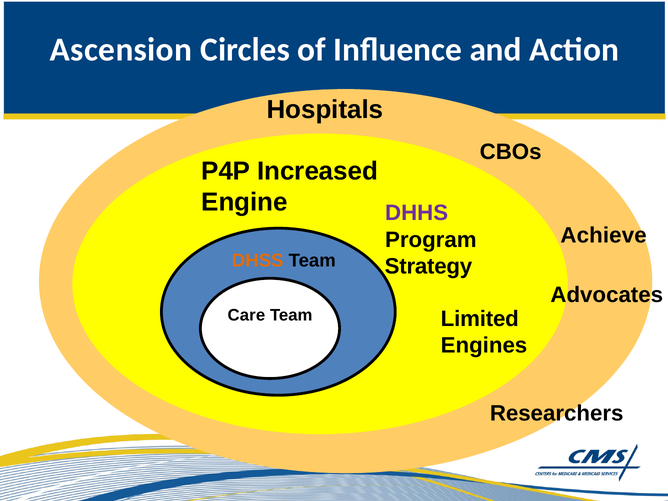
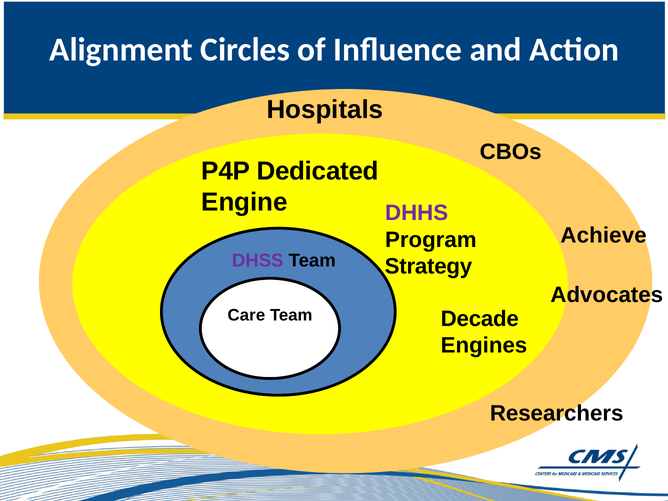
Ascension: Ascension -> Alignment (121, 50)
Increased: Increased -> Dedicated (318, 171)
DHSS colour: orange -> purple (258, 261)
Limited: Limited -> Decade (480, 319)
